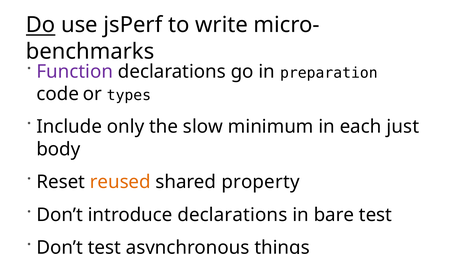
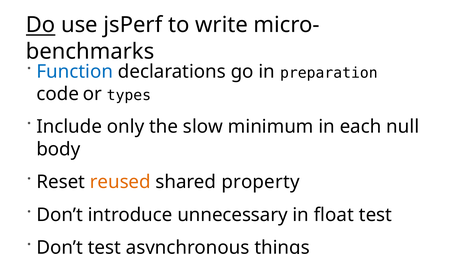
Function colour: purple -> blue (75, 71)
just: just -> null (403, 126)
introduce declarations: declarations -> unnecessary (232, 215)
bare: bare -> float (334, 215)
